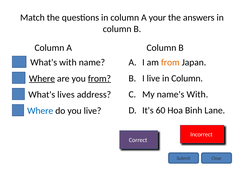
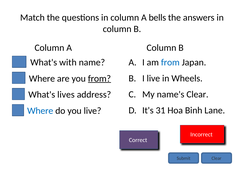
your: your -> bells (157, 18)
from colour: orange -> blue (170, 62)
live in Column: Column -> Wheels (187, 78)
Where underline: present -> none (42, 78)
name's With: With -> Clear (197, 94)
60: 60 -> 31 (161, 110)
